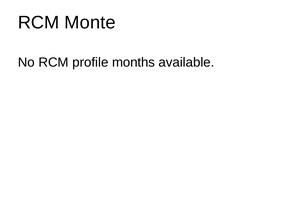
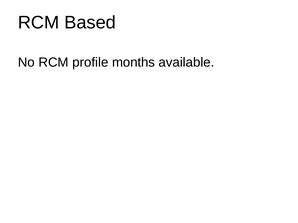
Monte: Monte -> Based (90, 23)
